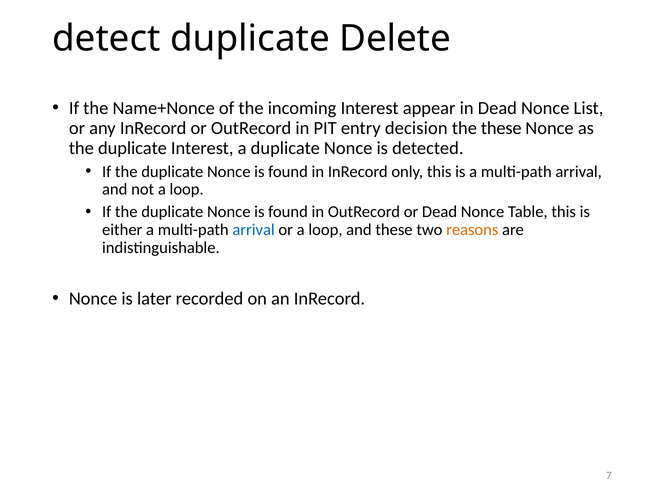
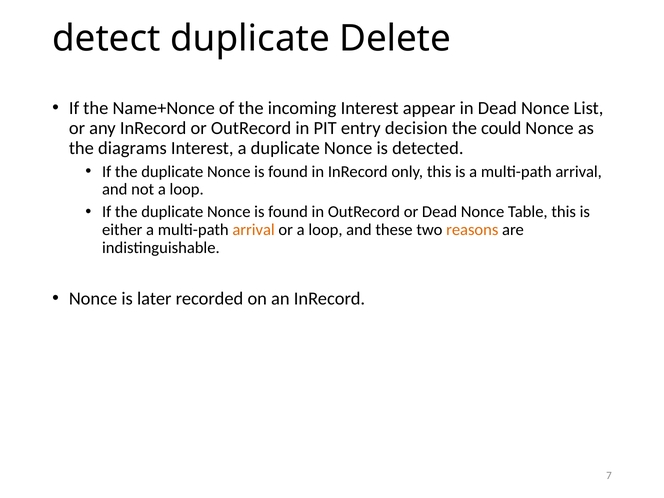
the these: these -> could (501, 128)
duplicate: duplicate -> diagrams (132, 148)
arrival colour: blue -> orange (254, 230)
